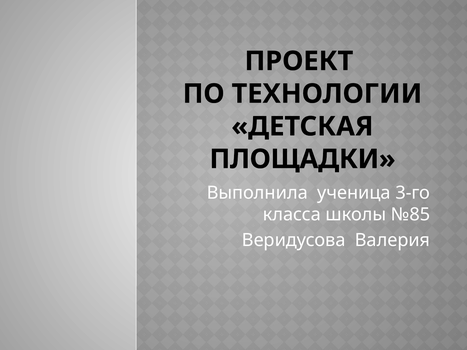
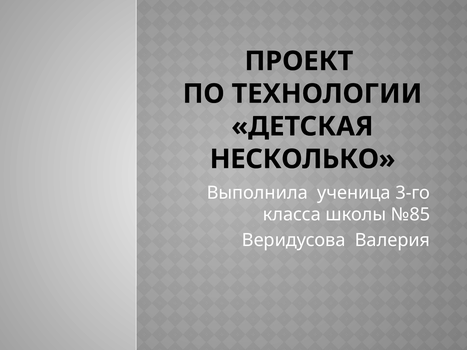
ПЛОЩАДКИ: ПЛОЩАДКИ -> НЕСКОЛЬКО (303, 159)
